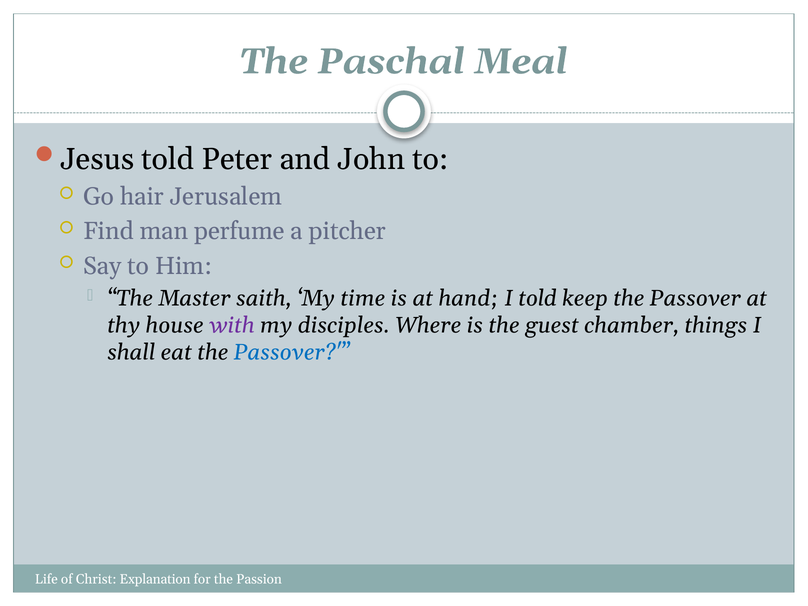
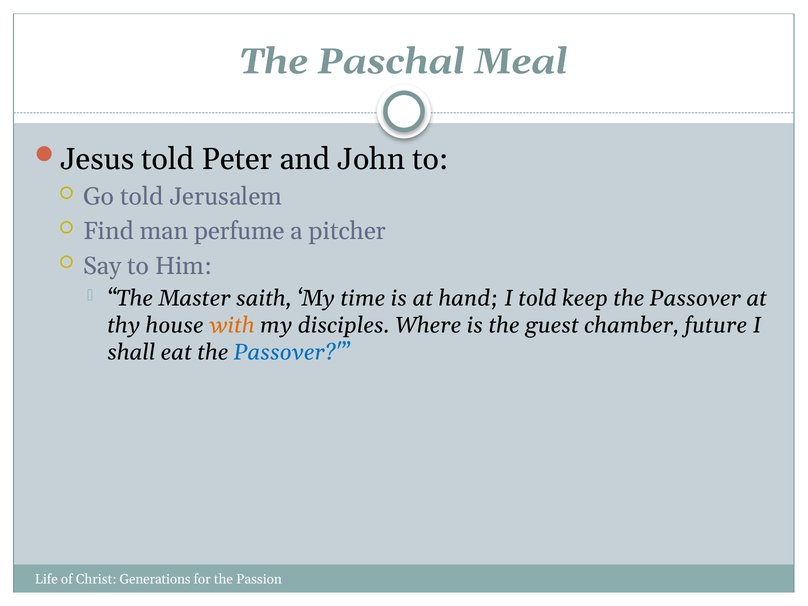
Go hair: hair -> told (142, 197)
with colour: purple -> orange (232, 325)
things: things -> future (716, 325)
Explanation: Explanation -> Generations (155, 579)
